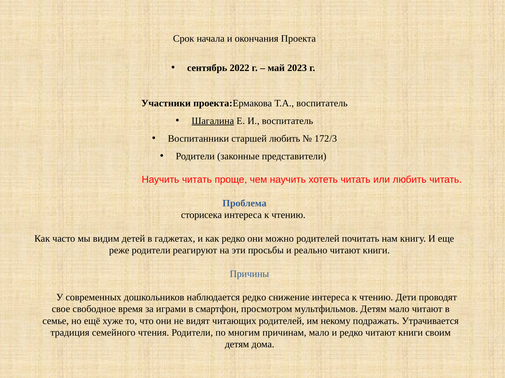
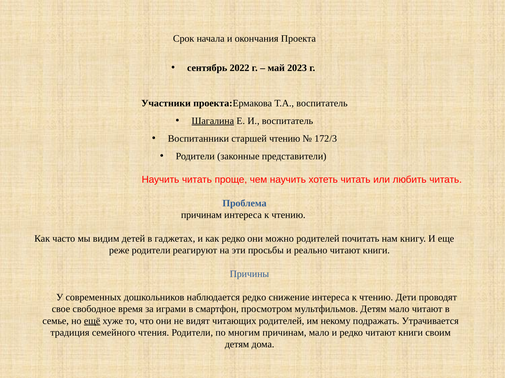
старшей любить: любить -> чтению (285, 139)
сторисека: сторисека -> причинам (201, 215)
ещё underline: none -> present (92, 321)
